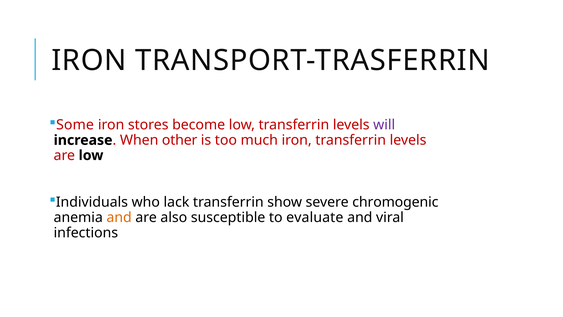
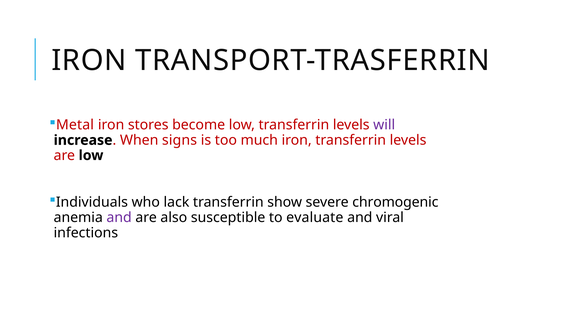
Some: Some -> Metal (75, 125)
other: other -> signs (180, 140)
and colour: orange -> purple (119, 217)
